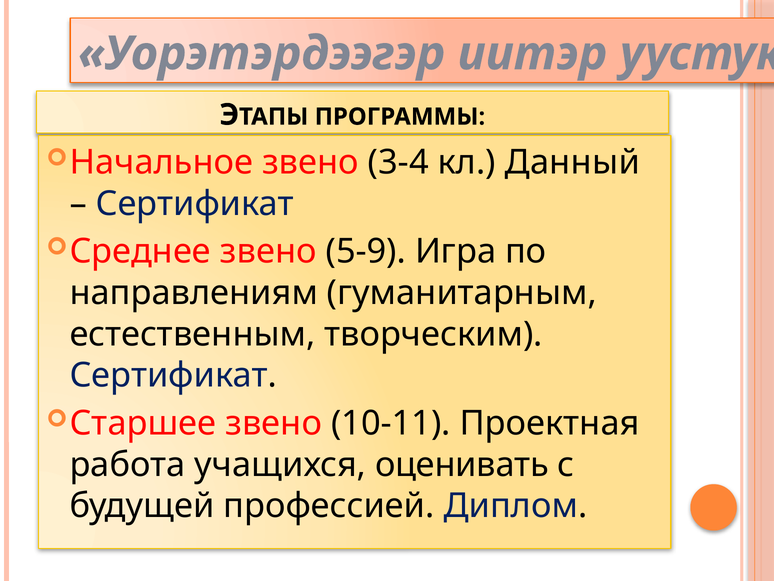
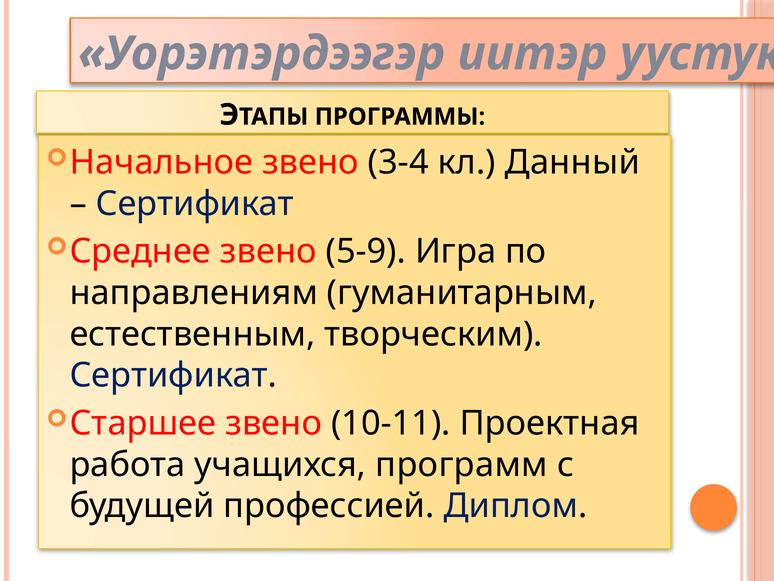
оценивать: оценивать -> программ (462, 464)
